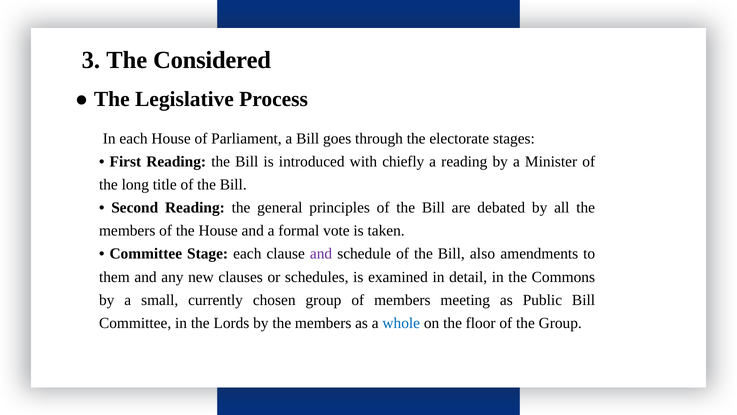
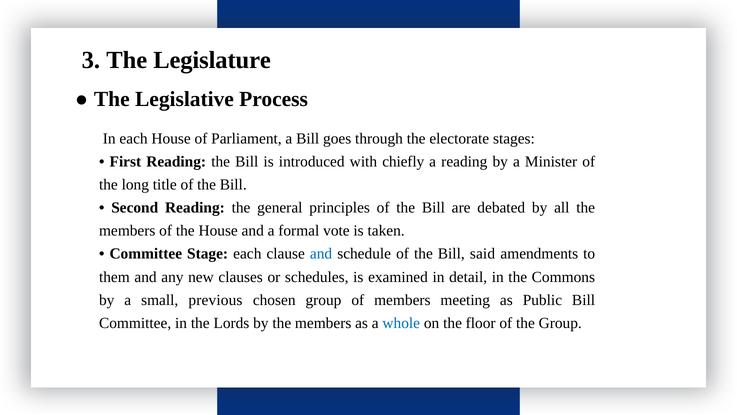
Considered: Considered -> Legislature (212, 60)
and colour: purple -> blue (321, 254)
also: also -> said (482, 254)
currently: currently -> previous (215, 300)
